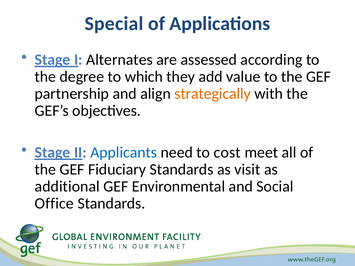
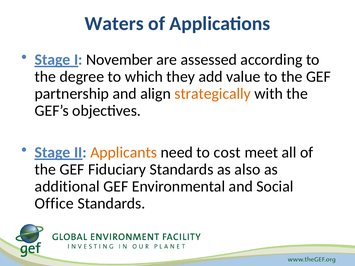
Special: Special -> Waters (114, 24)
Alternates: Alternates -> November (120, 60)
Applicants colour: blue -> orange (124, 153)
visit: visit -> also (247, 170)
